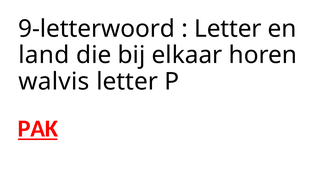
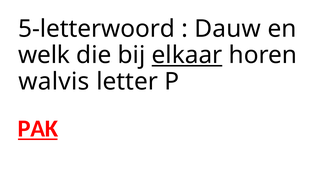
9-letterwoord: 9-letterwoord -> 5-letterwoord (97, 29)
Letter: Letter -> Dauw (228, 29)
land: land -> welk (44, 55)
elkaar underline: none -> present (187, 55)
